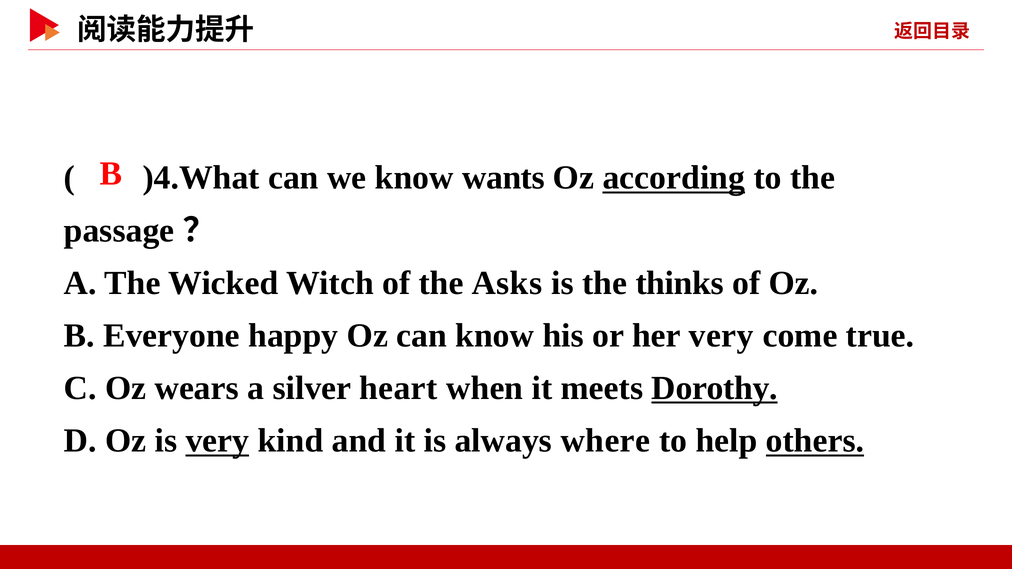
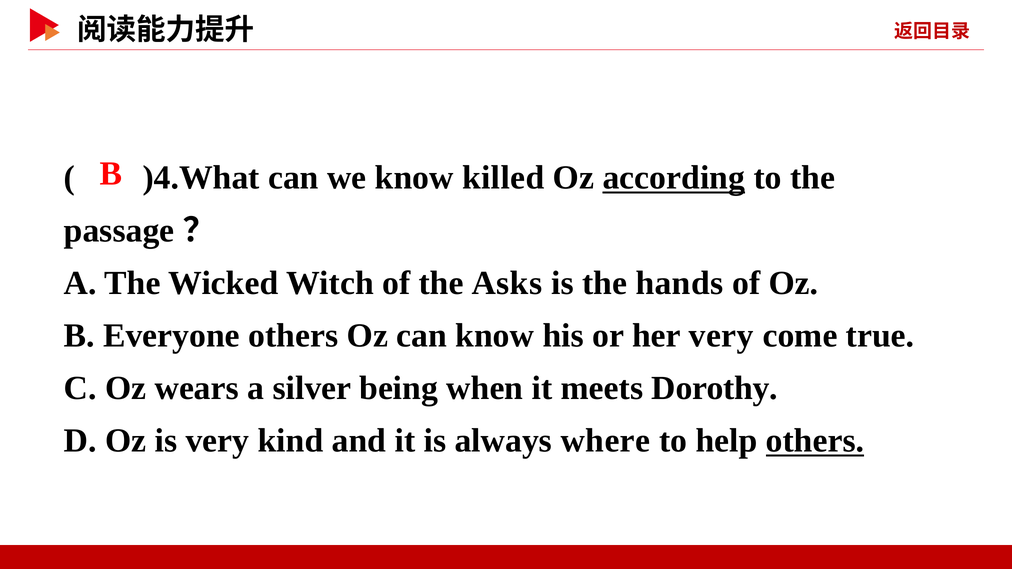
wants: wants -> killed (503, 178)
thinks: thinks -> hands (679, 283)
Everyone happy: happy -> others (293, 336)
heart: heart -> being (399, 388)
Dorothy underline: present -> none (715, 388)
very underline: present -> none (217, 441)
